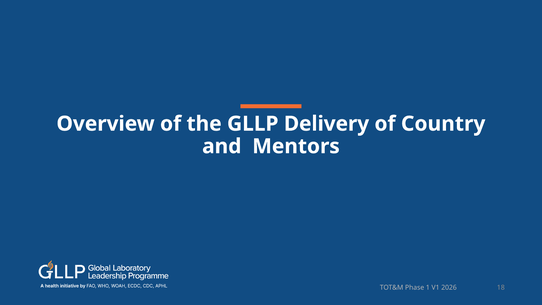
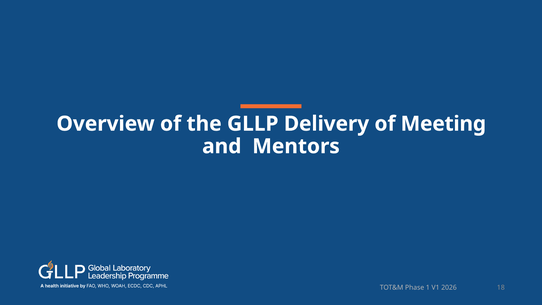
Country: Country -> Meeting (443, 124)
